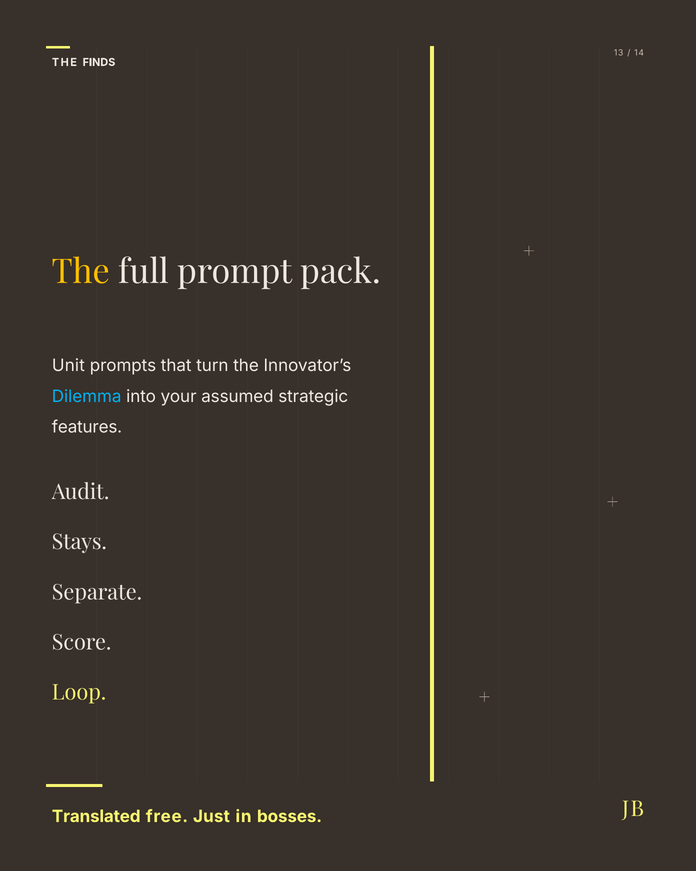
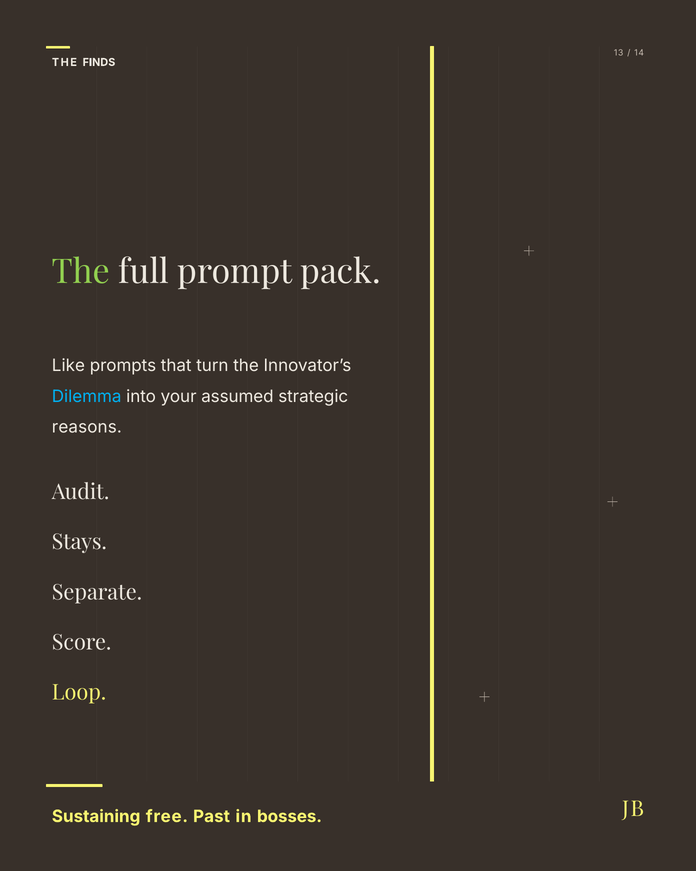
The colour: yellow -> light green (81, 272)
Unit: Unit -> Like (68, 365)
features: features -> reasons (87, 427)
Translated: Translated -> Sustaining (96, 815)
Just: Just -> Past (211, 815)
